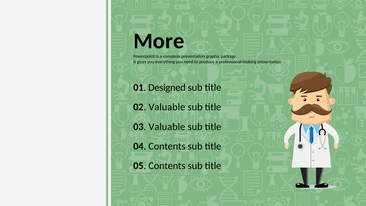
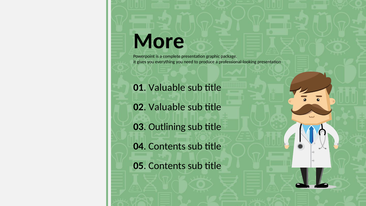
01 Designed: Designed -> Valuable (167, 88)
03 Valuable: Valuable -> Outlining (167, 127)
